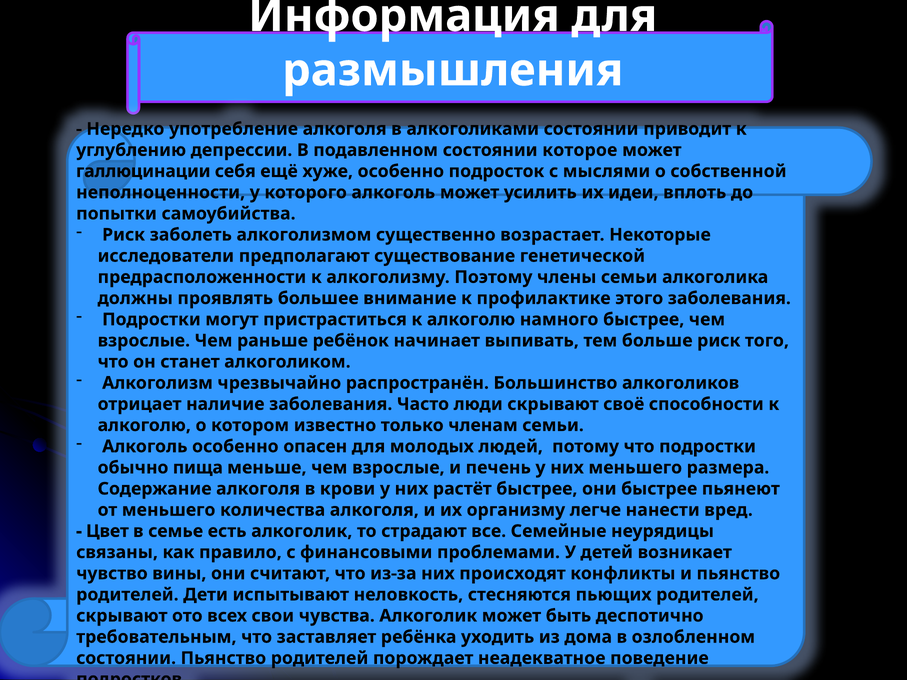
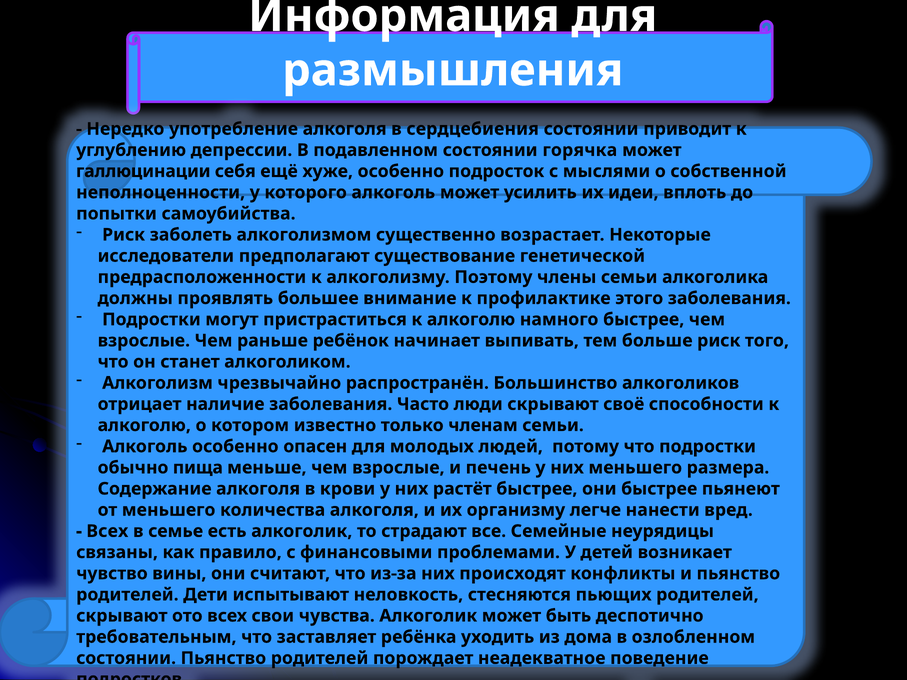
в алкоголиками: алкоголиками -> сердцебиения (473, 129)
которое: которое -> горячка (580, 150)
Цвет: Цвет -> Всех (107, 531)
